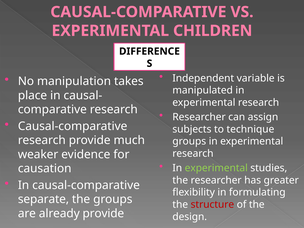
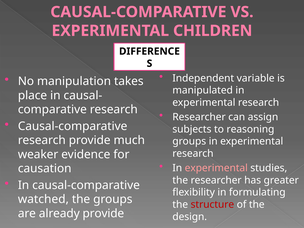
technique: technique -> reasoning (250, 129)
experimental colour: light green -> pink (216, 168)
separate: separate -> watched (43, 199)
